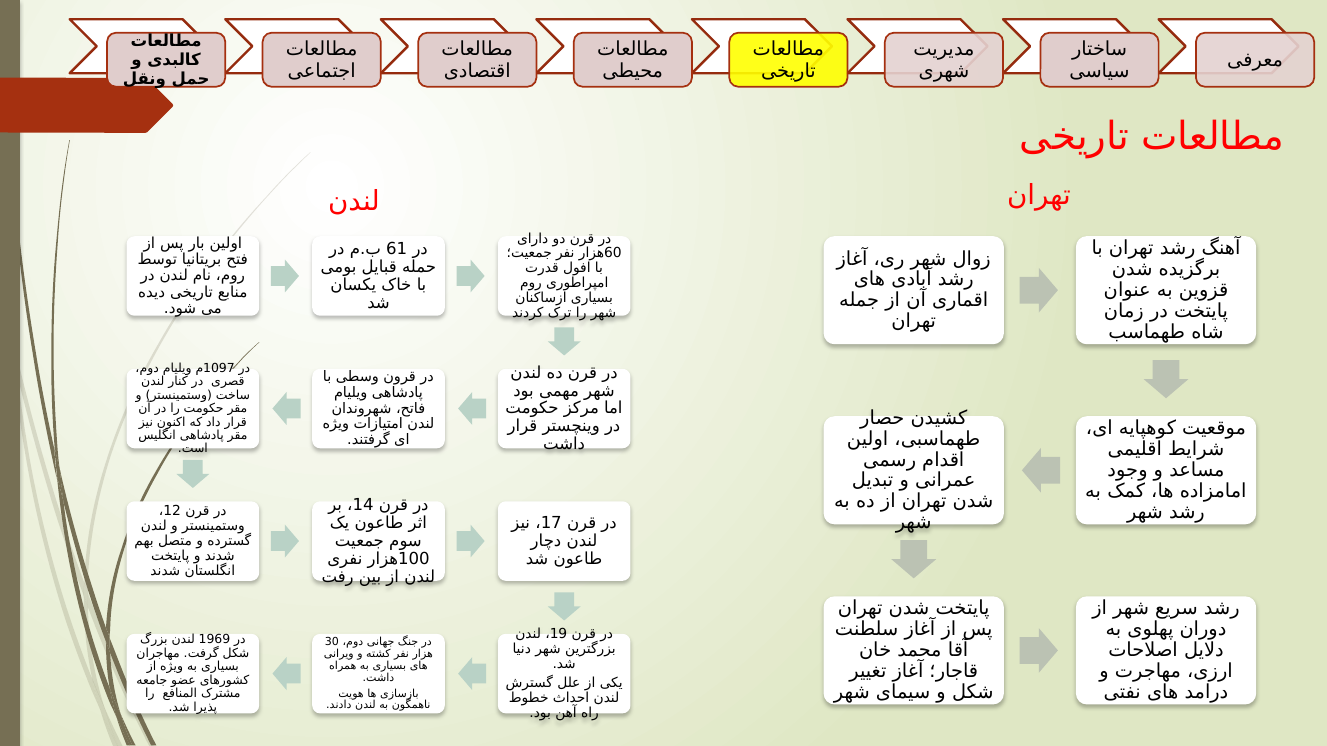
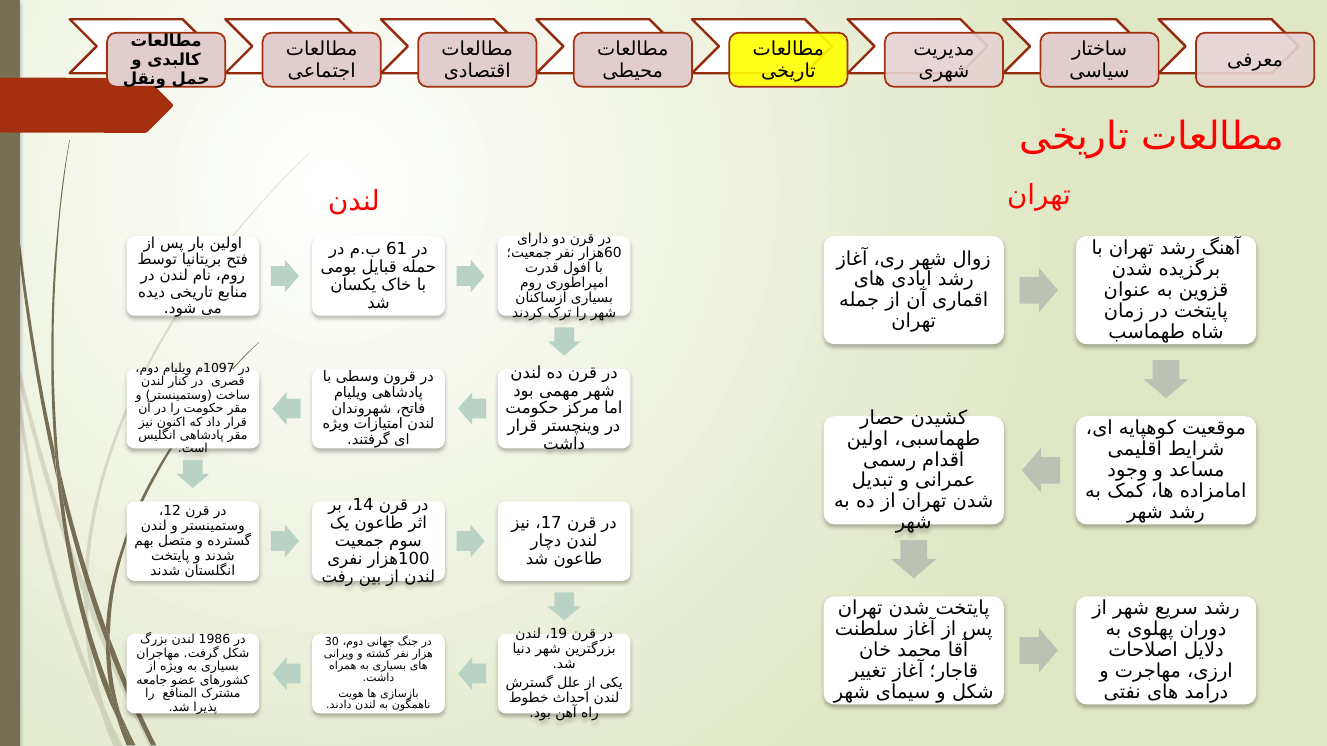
1969: 1969 -> 1986 (214, 640)
